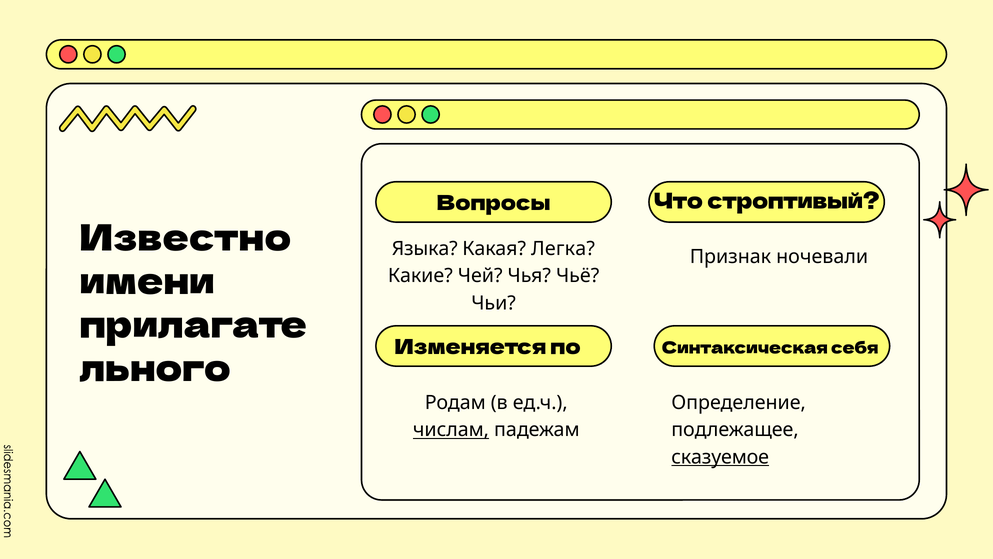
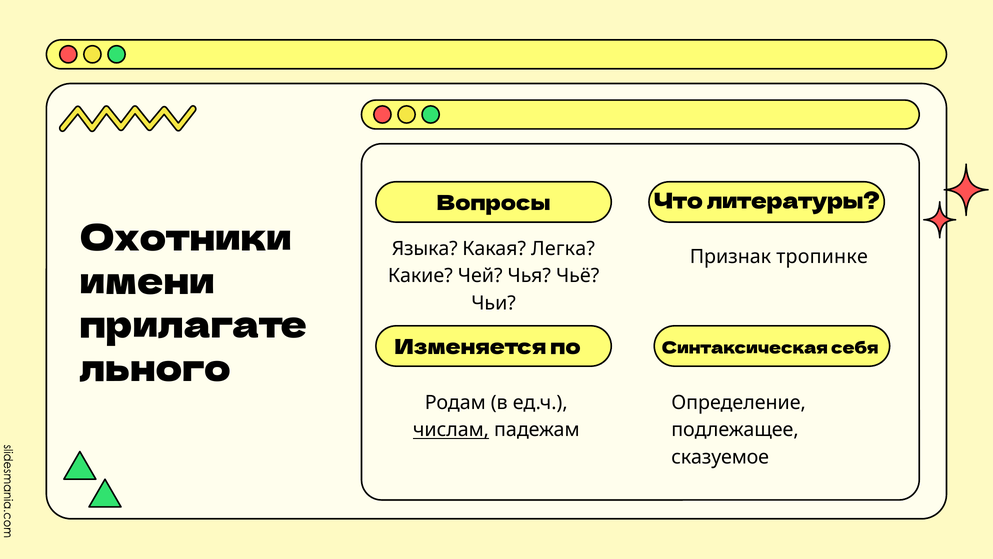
строптивый: строптивый -> литературы (793, 201)
Известно: Известно -> Охотники (186, 239)
ночевали: ночевали -> тропинке (822, 257)
сказуемое underline: present -> none (720, 457)
